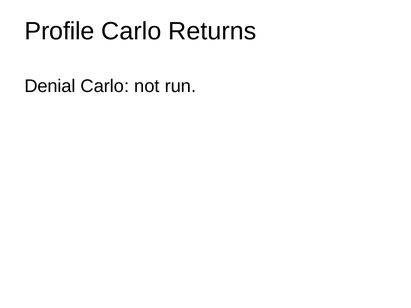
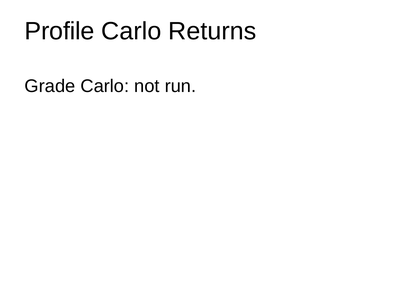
Denial: Denial -> Grade (50, 86)
